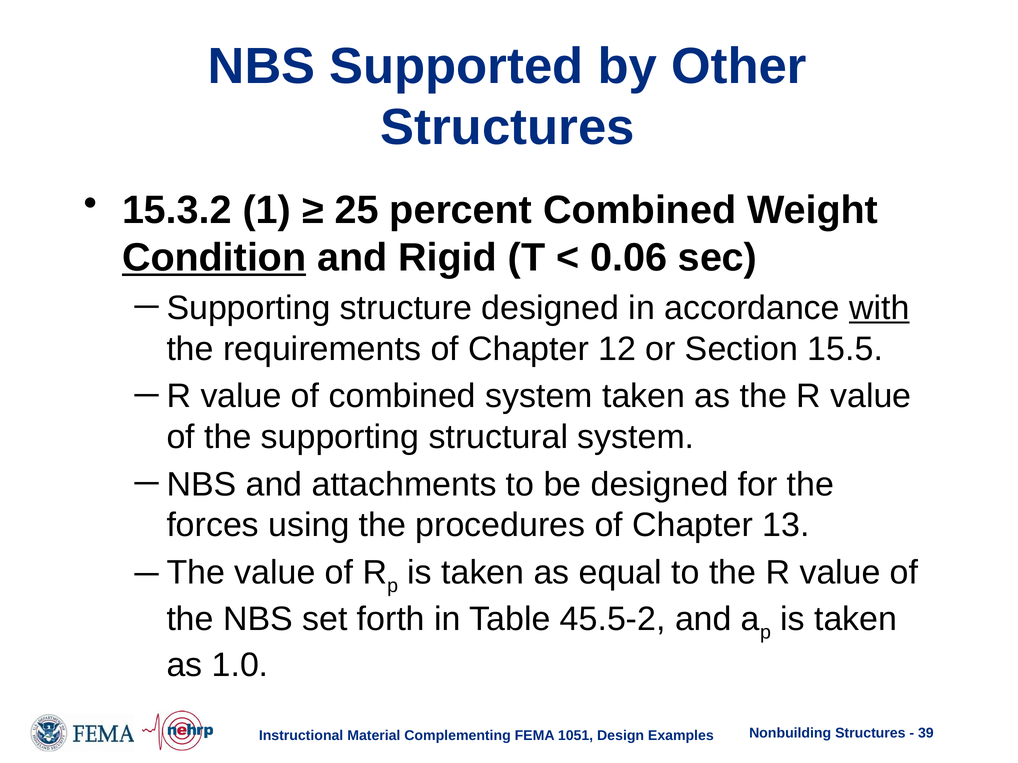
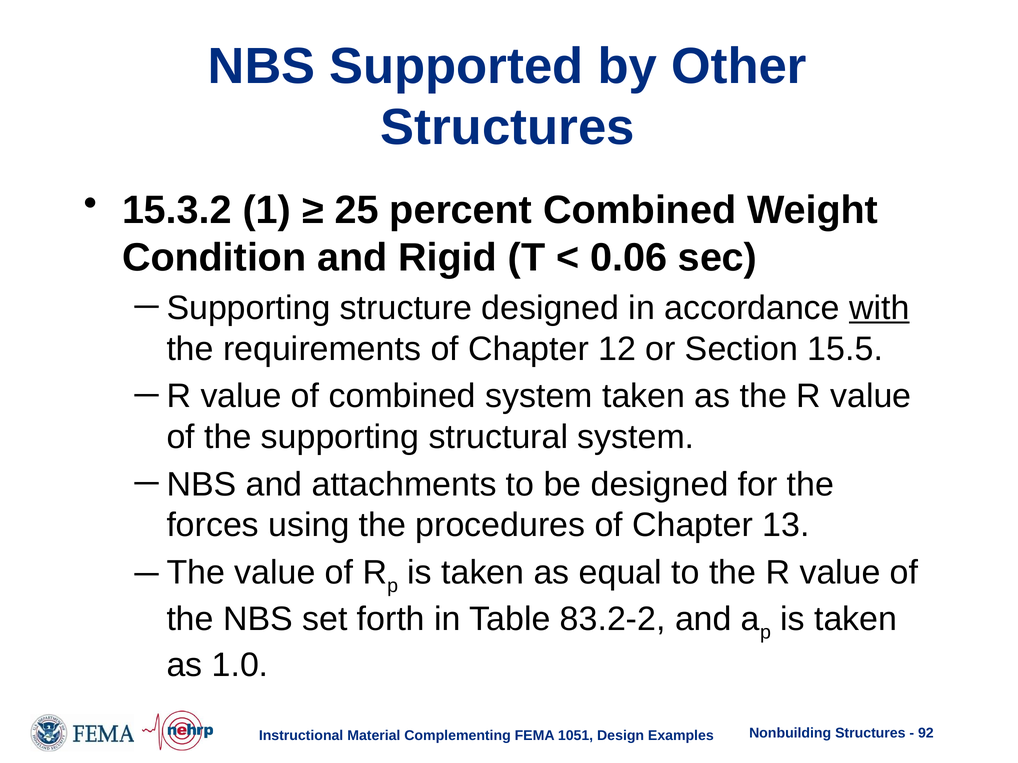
Condition underline: present -> none (214, 258)
45.5-2: 45.5-2 -> 83.2-2 (613, 619)
39: 39 -> 92 (926, 733)
